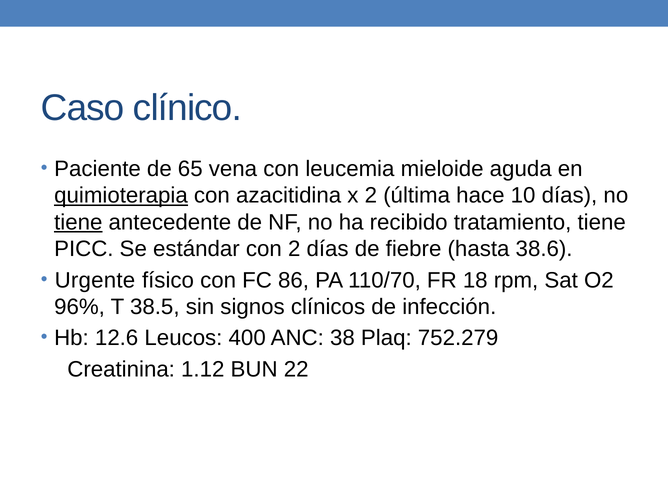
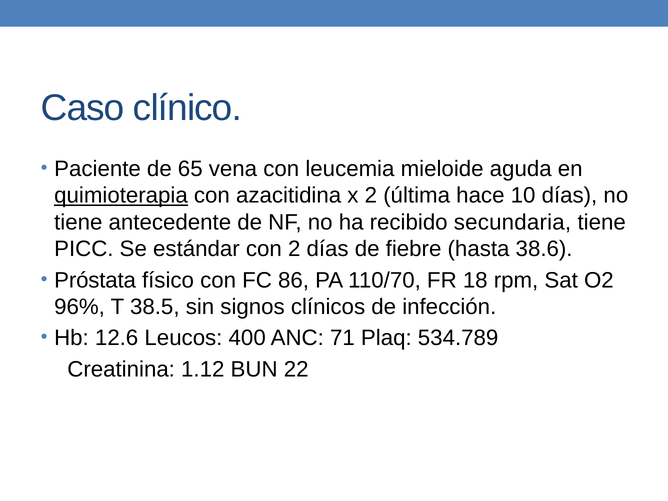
tiene underline: present -> none (78, 222)
tratamiento: tratamiento -> secundaria (512, 222)
Urgente: Urgente -> Próstata (95, 280)
38: 38 -> 71 (342, 338)
752.279: 752.279 -> 534.789 (458, 338)
